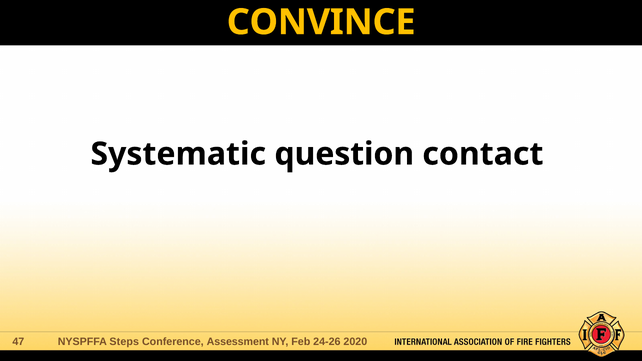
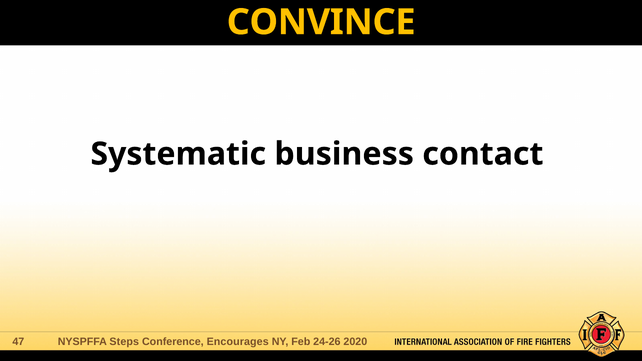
question: question -> business (344, 154)
Assessment: Assessment -> Encourages (238, 342)
